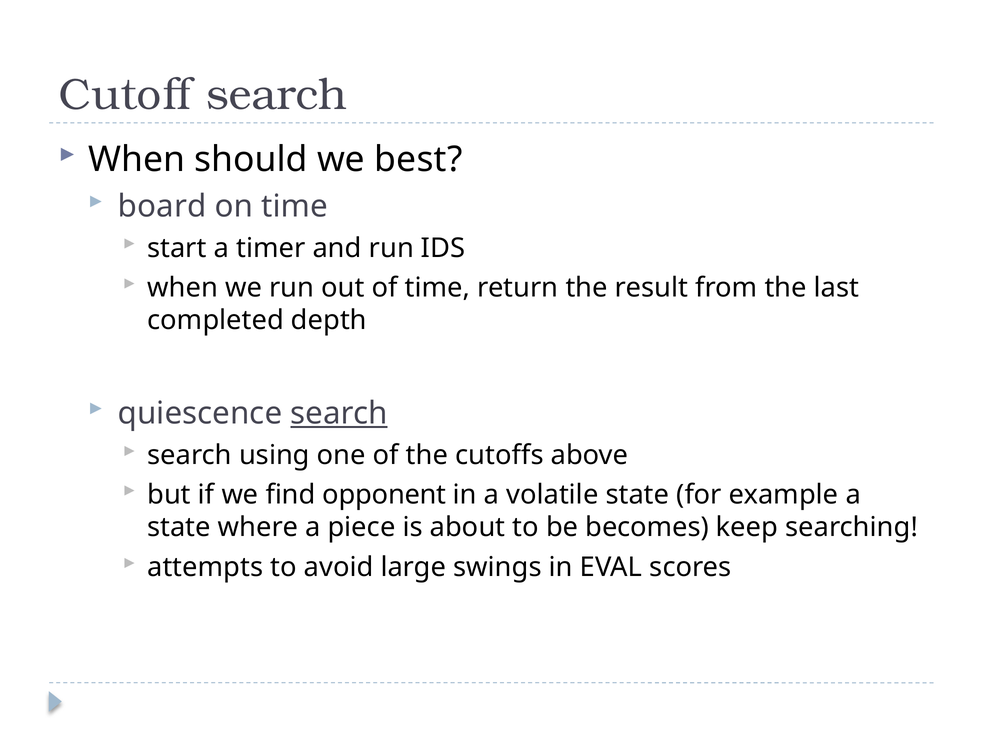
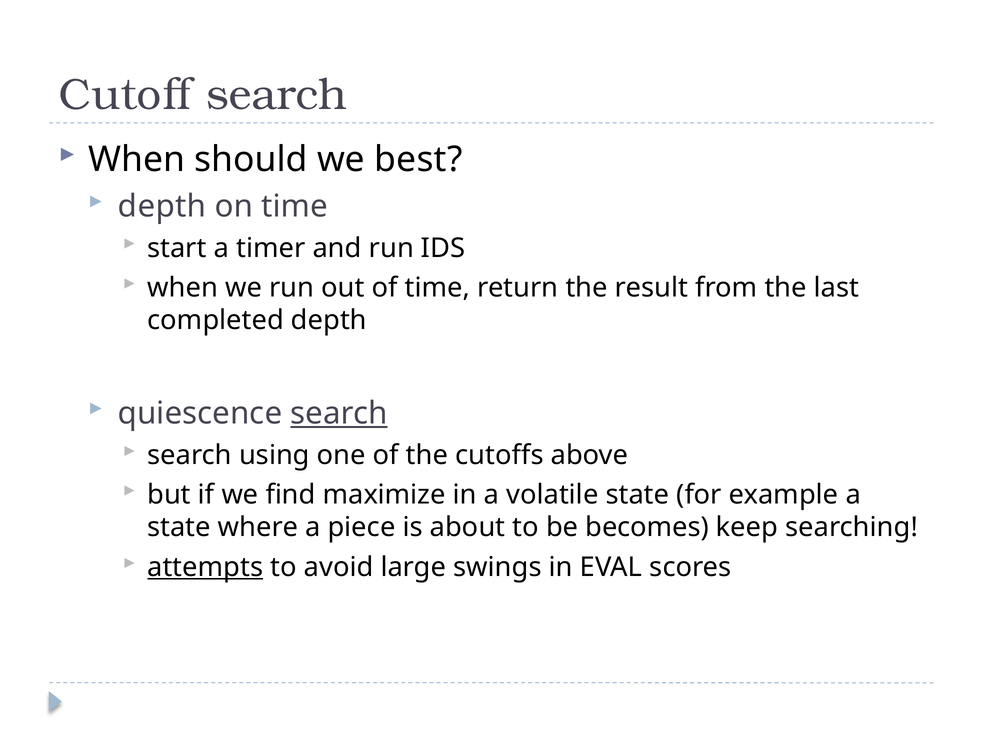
board: board -> depth (162, 206)
opponent: opponent -> maximize (384, 495)
attempts underline: none -> present (205, 567)
